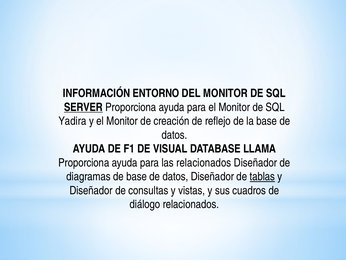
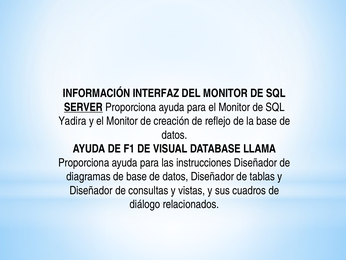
ENTORNO: ENTORNO -> INTERFAZ (156, 93)
las relacionados: relacionados -> instrucciones (204, 162)
tablas underline: present -> none (262, 176)
